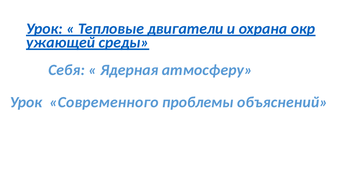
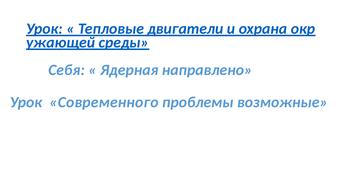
атмосферу: атмосферу -> направлено (207, 70)
объяснений: объяснений -> возможные (283, 103)
